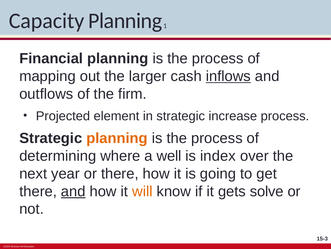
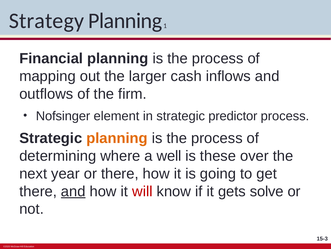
Capacity: Capacity -> Strategy (46, 21)
inflows underline: present -> none (228, 76)
Projected: Projected -> Nofsinger (63, 116)
increase: increase -> predictor (233, 116)
index: index -> these (218, 156)
will colour: orange -> red (142, 191)
